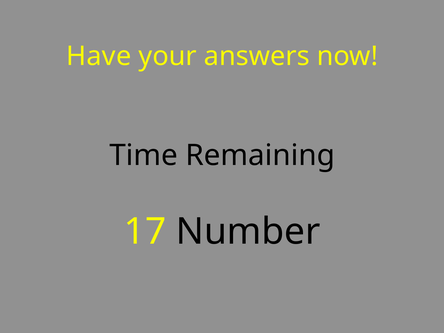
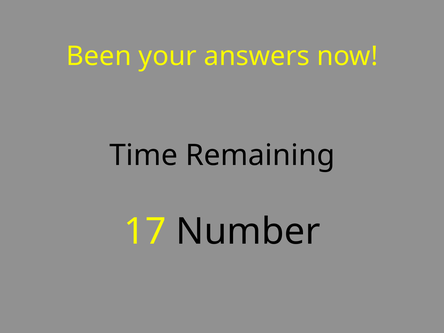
Have: Have -> Been (99, 56)
